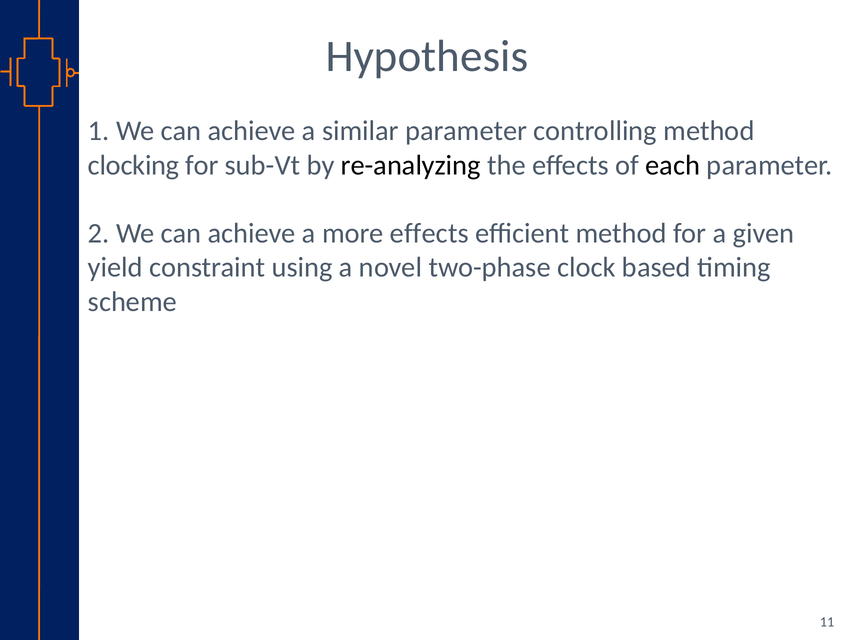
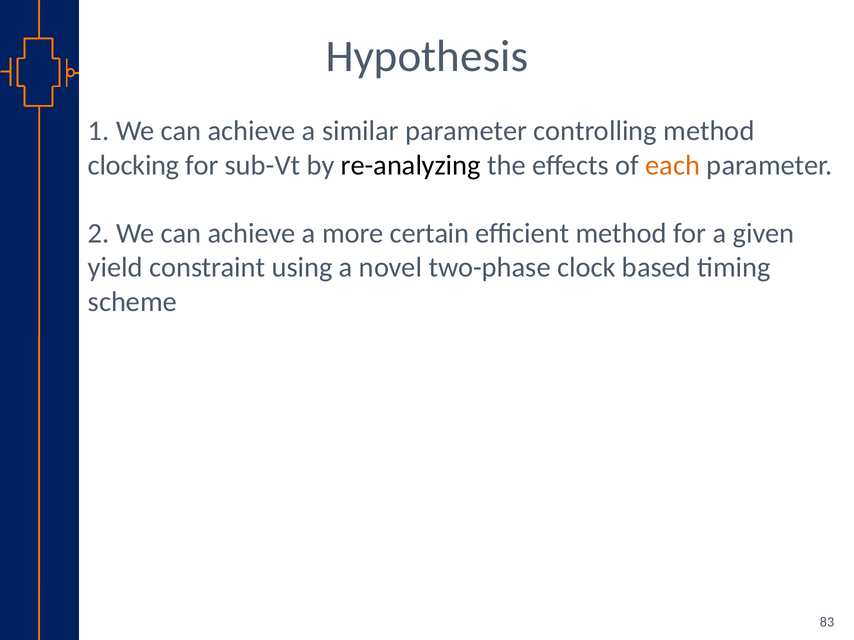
each colour: black -> orange (673, 165)
more effects: effects -> certain (430, 234)
11: 11 -> 83 (827, 623)
